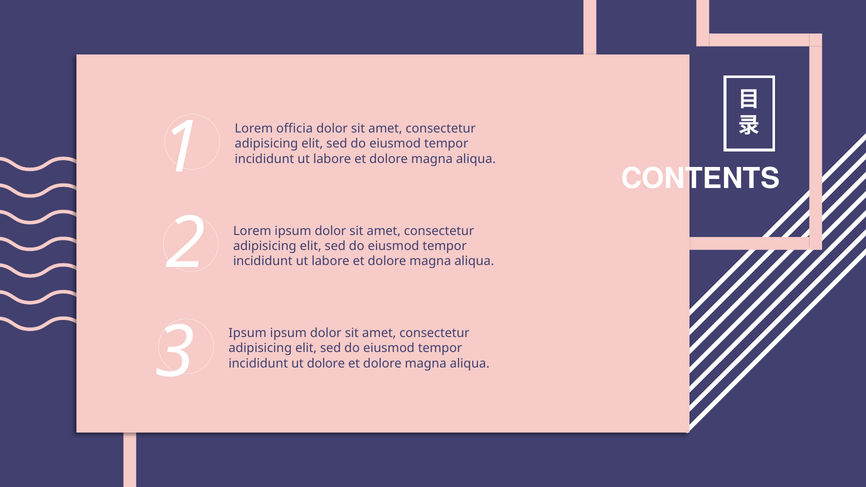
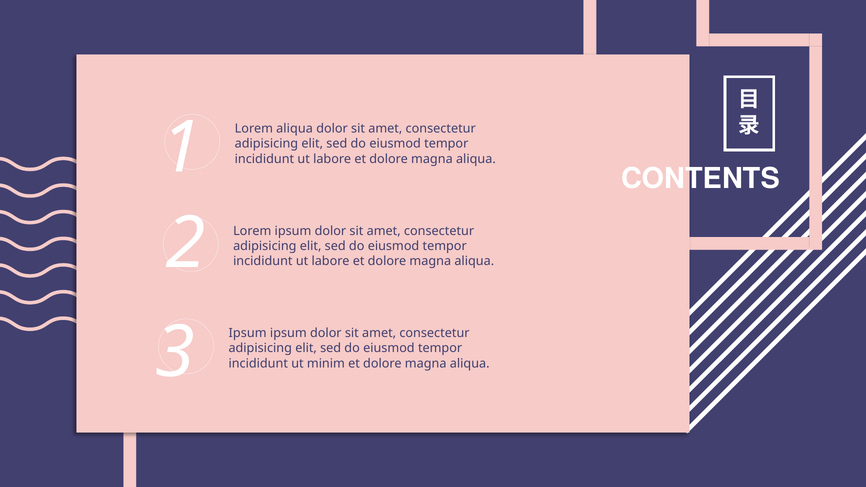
Lorem officia: officia -> aliqua (295, 129)
ut dolore: dolore -> minim (326, 364)
